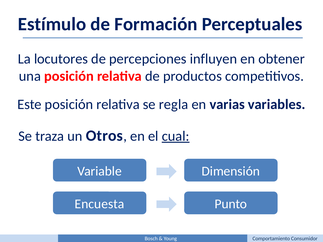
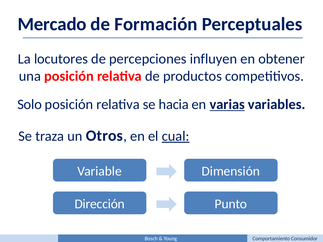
Estímulo: Estímulo -> Mercado (52, 24)
Este: Este -> Solo (30, 105)
regla: regla -> hacia (174, 105)
varias underline: none -> present (227, 105)
Encuesta: Encuesta -> Dirección (100, 204)
